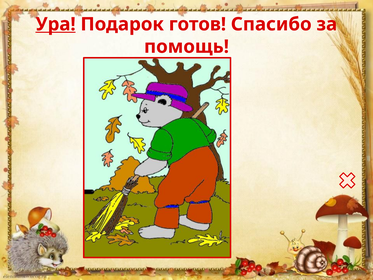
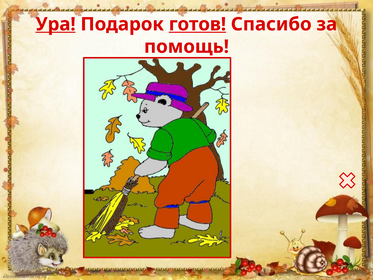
готов underline: none -> present (197, 24)
